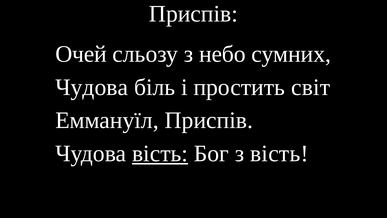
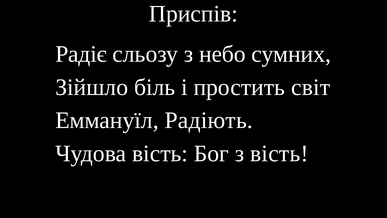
Очей: Очей -> Радіє (81, 54)
Чудова: Чудова -> Зійшло (92, 87)
Еммануїл Приспів: Приспів -> Радіють (209, 120)
вість underline: present -> none (160, 153)
